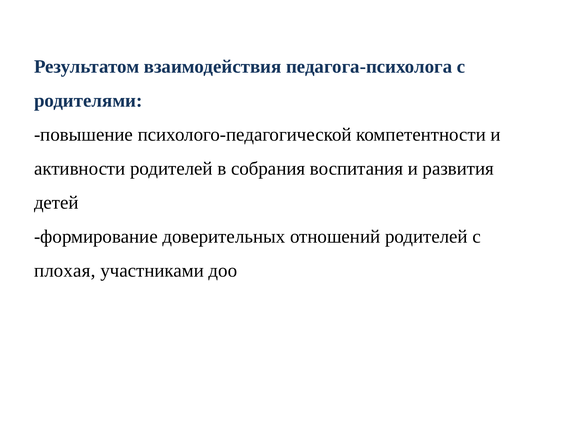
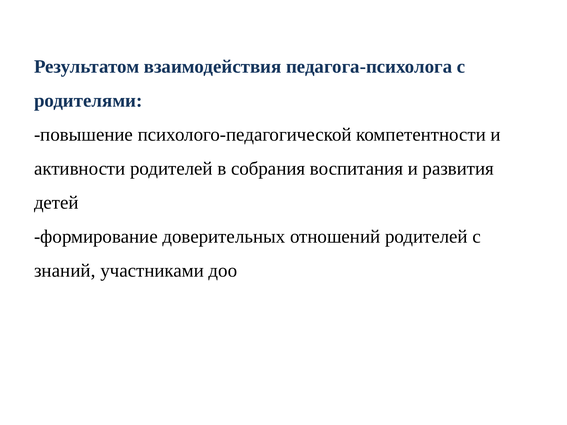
плохая: плохая -> знаний (65, 271)
